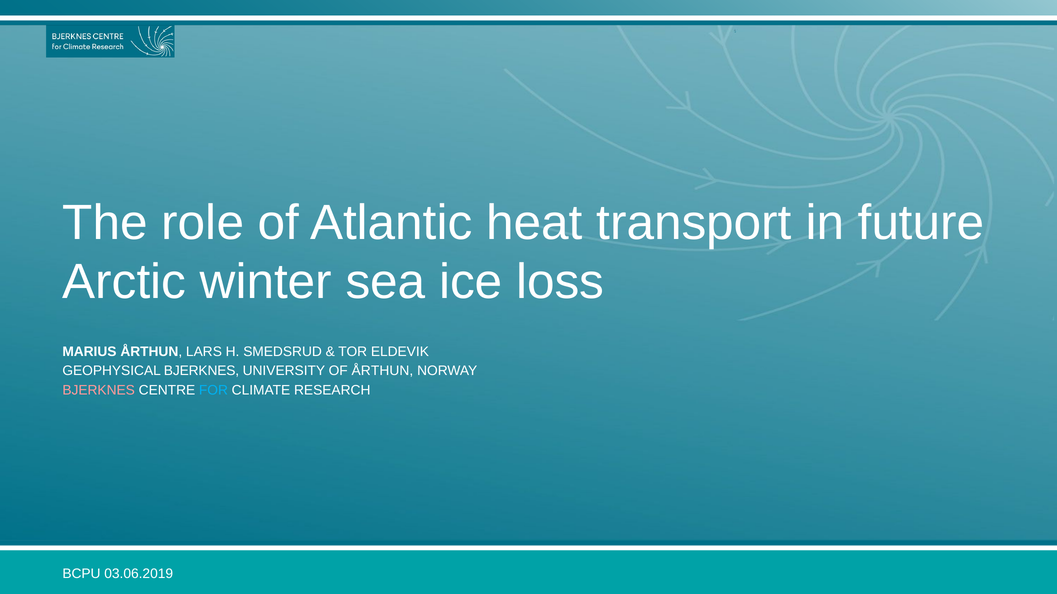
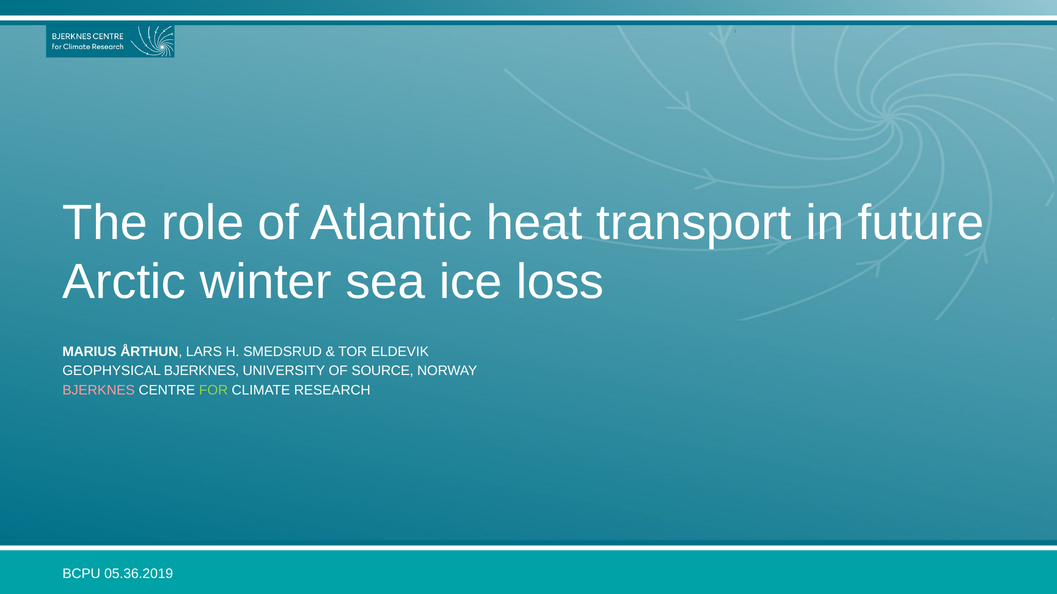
OF ÅRTHUN: ÅRTHUN -> SOURCE (383, 371)
FOR colour: light blue -> light green (213, 390)
03.06.2019: 03.06.2019 -> 05.36.2019 (139, 574)
